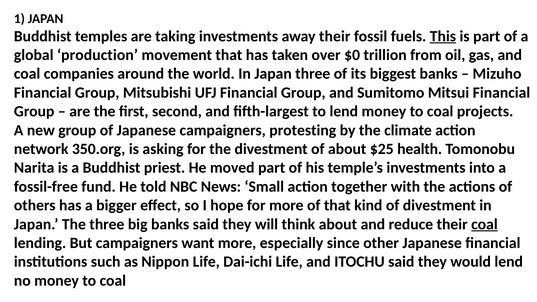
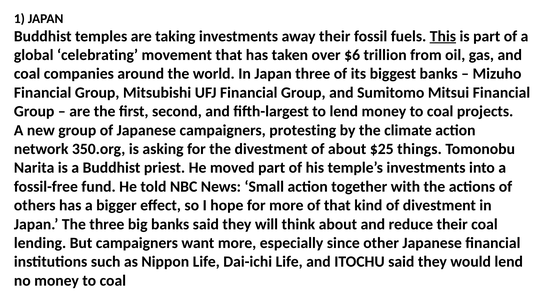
production: production -> celebrating (97, 55)
$0: $0 -> $6 (352, 55)
health: health -> things (419, 149)
coal underline: present -> none (484, 224)
